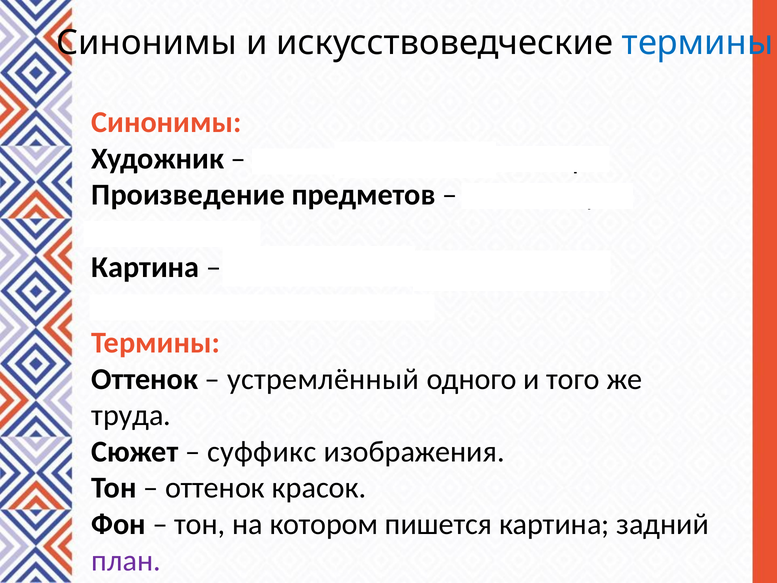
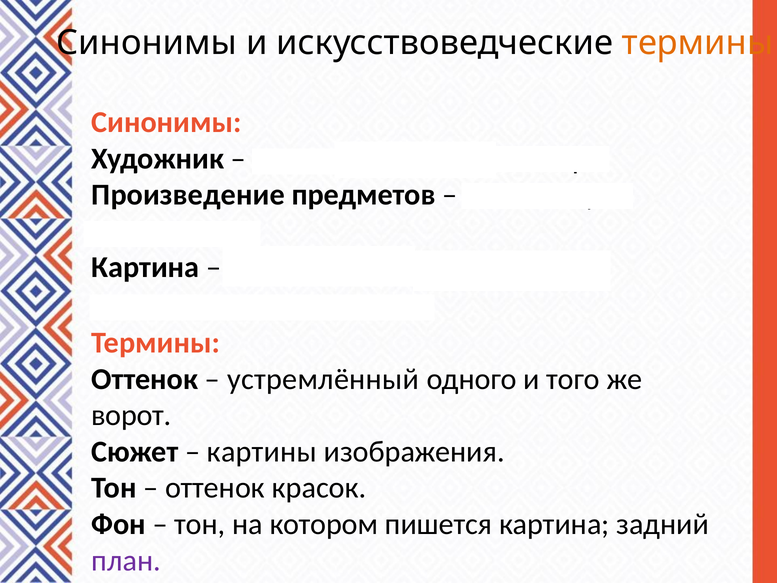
термины colour: blue -> orange (698, 43)
труда: труда -> ворот (131, 415)
суффикс: суффикс -> картины (262, 451)
